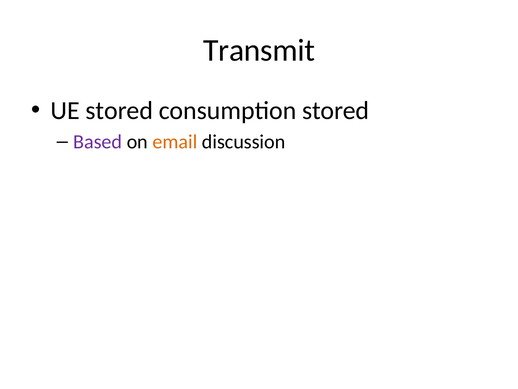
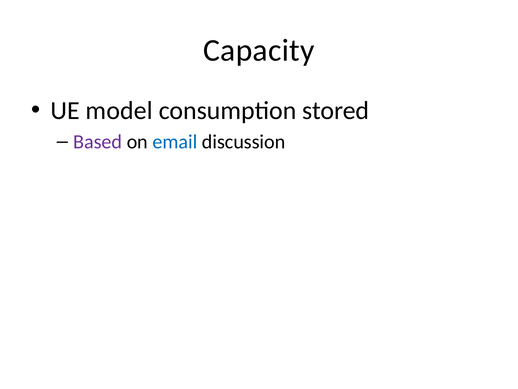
Transmit: Transmit -> Capacity (259, 50)
UE stored: stored -> model (119, 111)
email colour: orange -> blue (175, 142)
